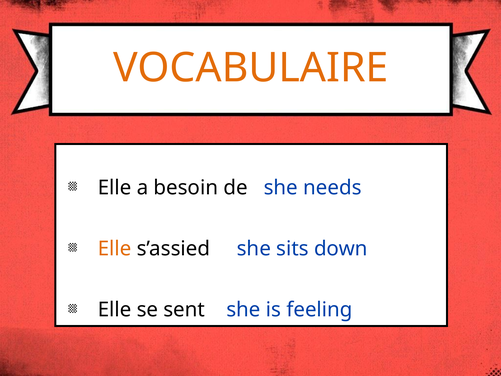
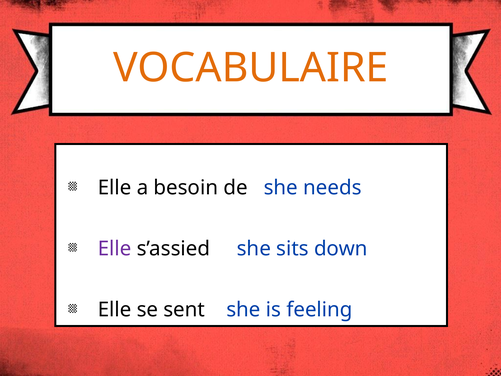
Elle colour: orange -> purple (115, 249)
